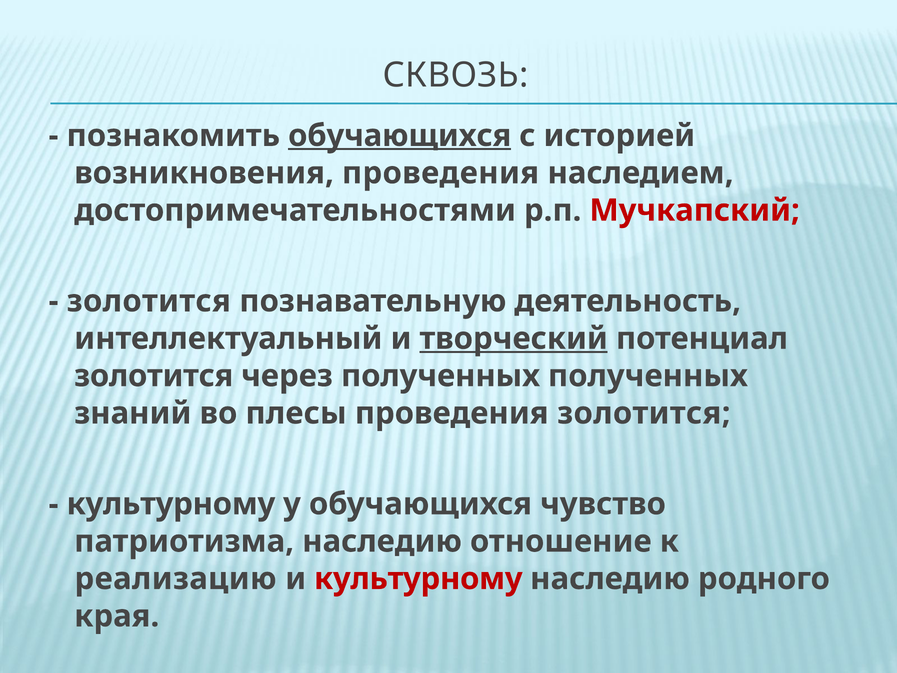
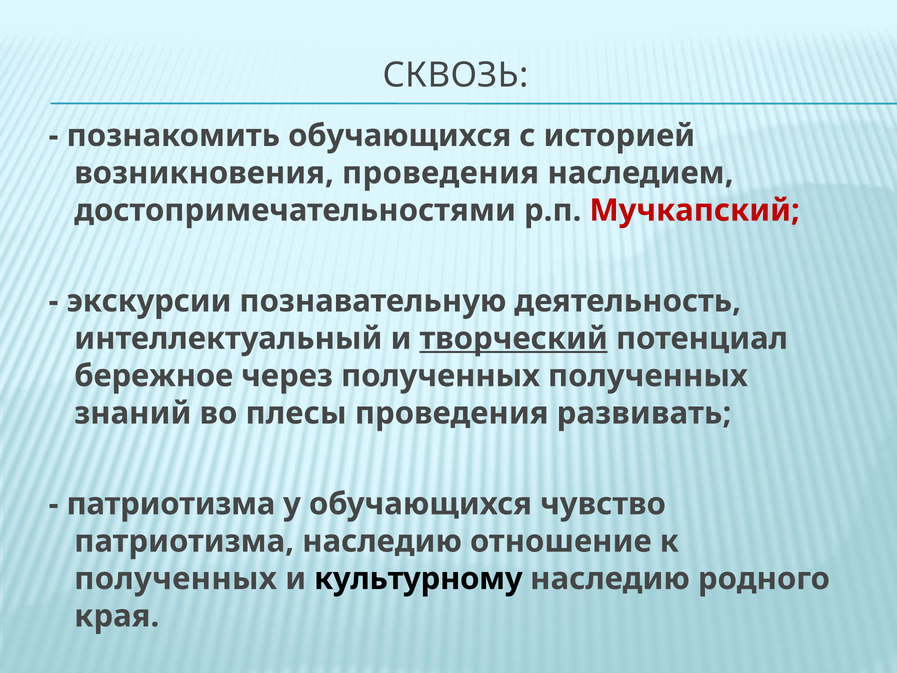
обучающихся underline: present -> none (400, 136)
золотится: золотится -> экскурсии (149, 301)
золотится: золотится -> бережное (154, 376)
проведения золотится: золотится -> развивать (644, 413)
культурному: культурному -> патриотизма (171, 504)
реализацию: реализацию -> полученных (176, 579)
культурному colour: red -> black (418, 579)
